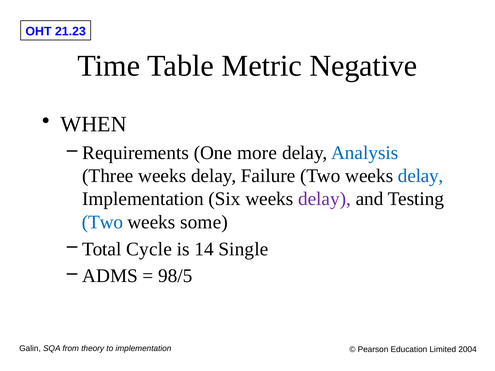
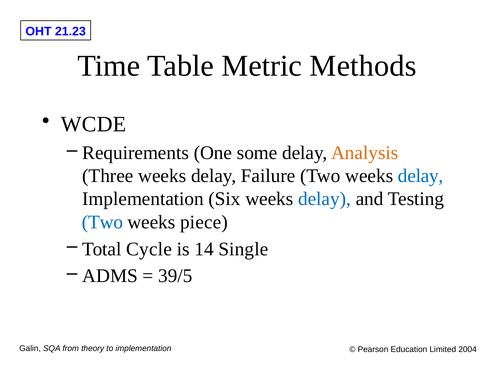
Negative: Negative -> Methods (363, 66)
WHEN: WHEN -> WCDE (94, 124)
more: more -> some (257, 153)
Analysis colour: blue -> orange (365, 153)
delay colour: purple -> blue (325, 199)
some: some -> piece (204, 222)
98/5: 98/5 -> 39/5 (175, 276)
